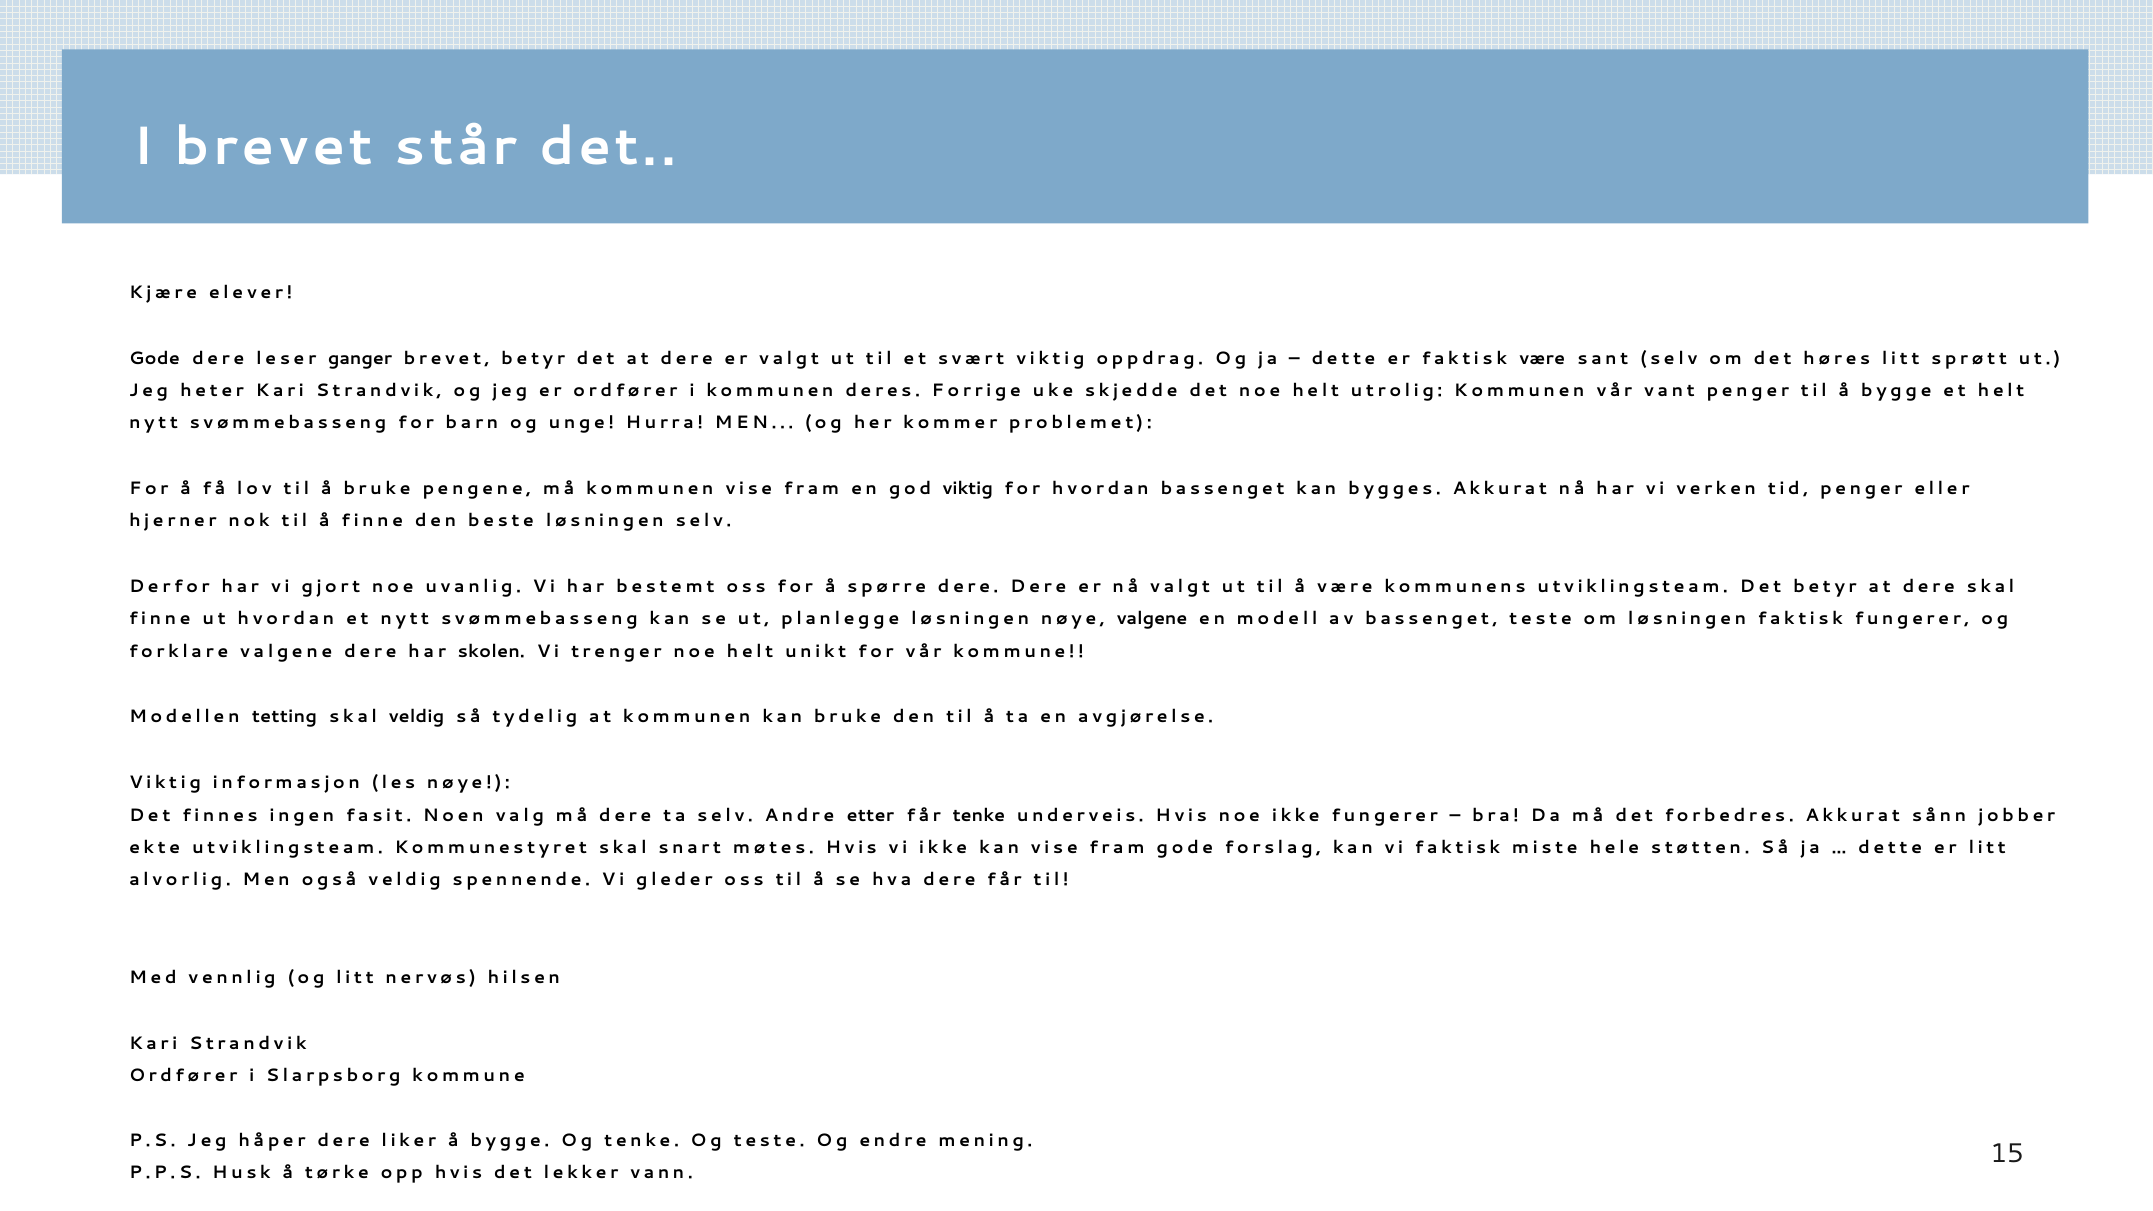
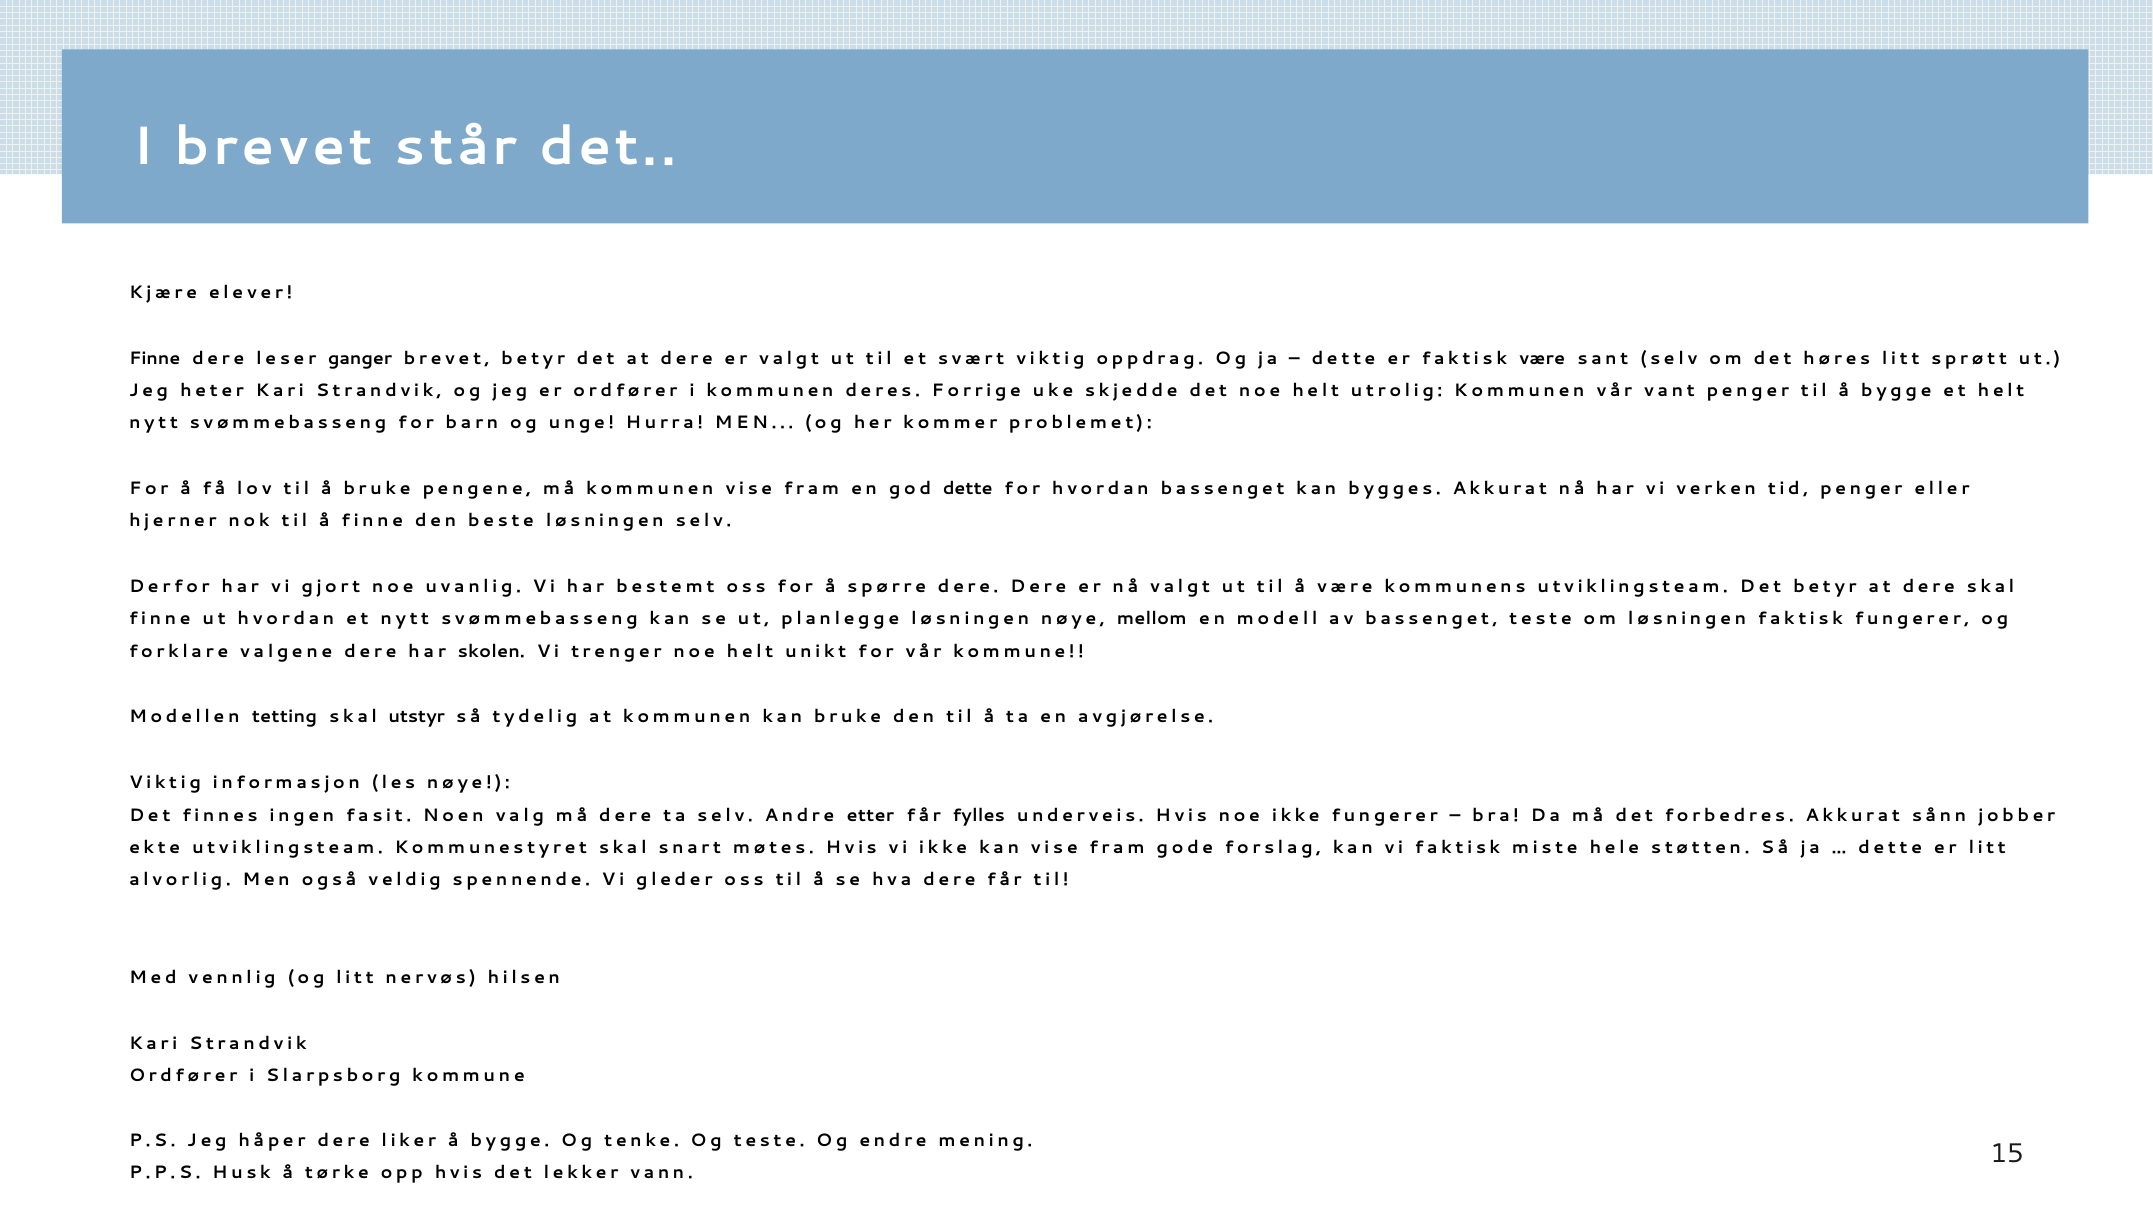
Gode: Gode -> Finne (155, 358)
god viktig: viktig -> dette (968, 489)
nøye valgene: valgene -> mellom (1152, 619)
skal veldig: veldig -> utstyr (417, 717)
får tenke: tenke -> fylles (979, 815)
